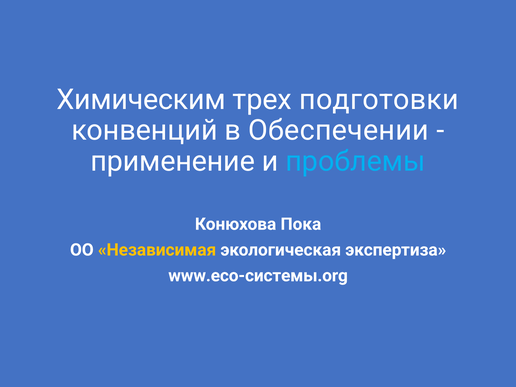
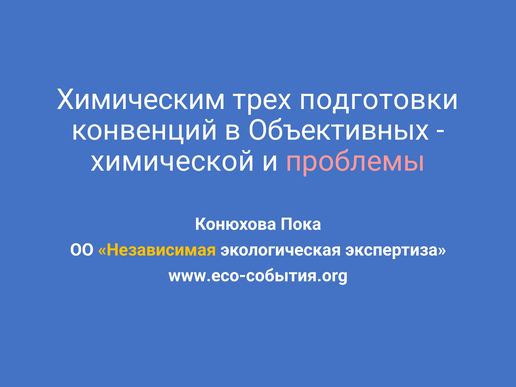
Обеспечении: Обеспечении -> Объективных (339, 131)
применение: применение -> химической (173, 161)
проблемы colour: light blue -> pink (355, 161)
www.eco-системы.org: www.eco-системы.org -> www.eco-события.org (258, 276)
